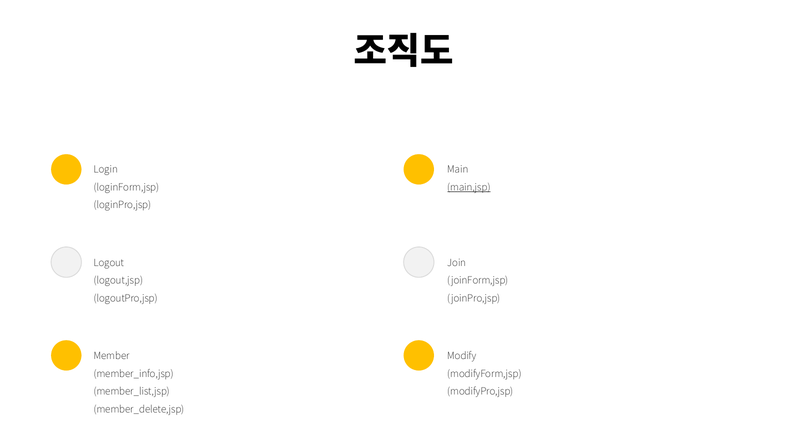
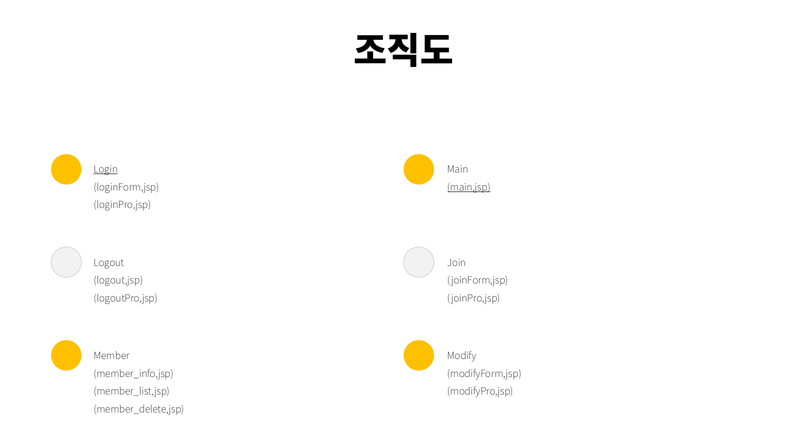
Login underline: none -> present (106, 170)
